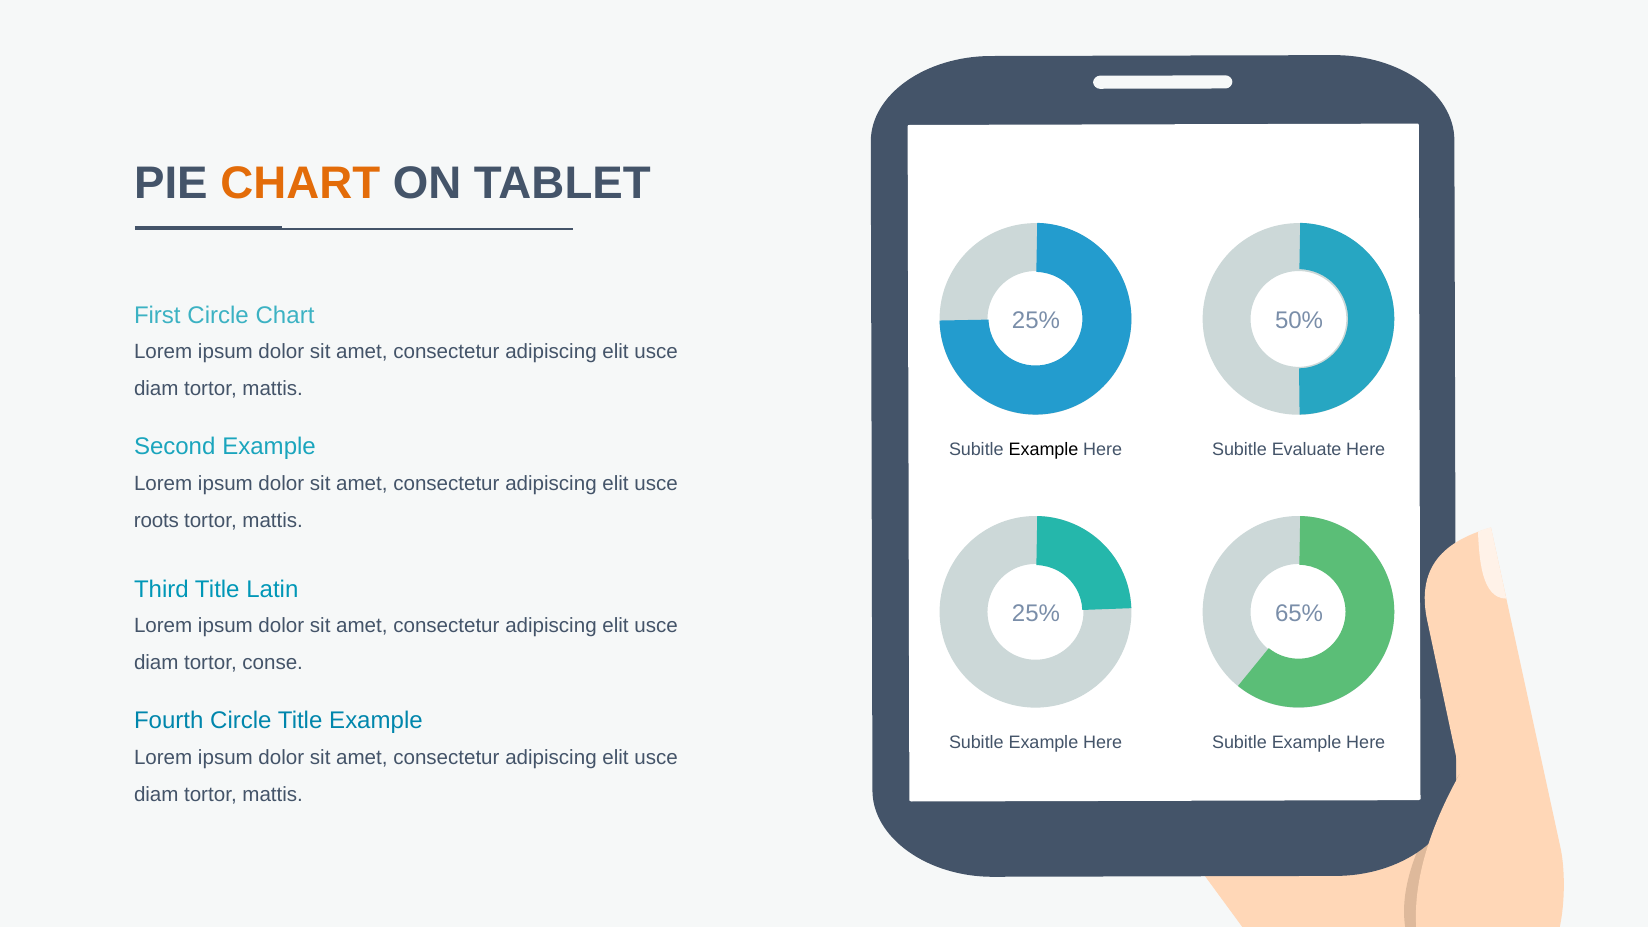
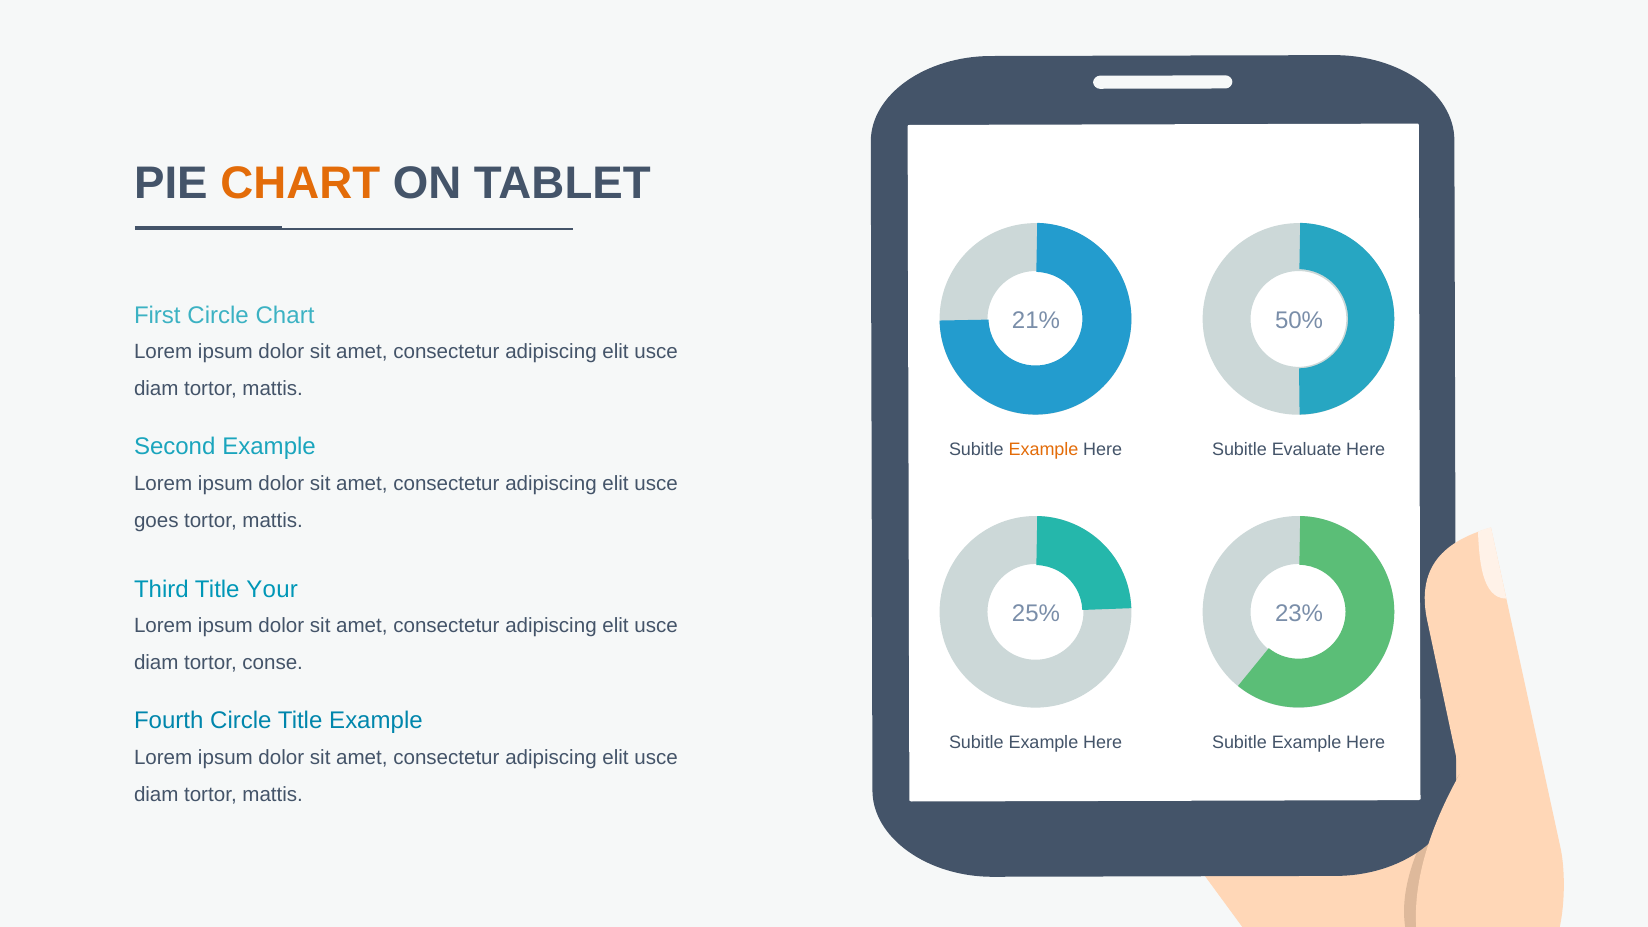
25%: 25% -> 21% (1036, 321)
Example colour: black -> orange (1044, 449)
roots: roots -> goes (156, 521)
Latin: Latin -> Your (272, 589)
65%: 65% -> 23% (1299, 613)
